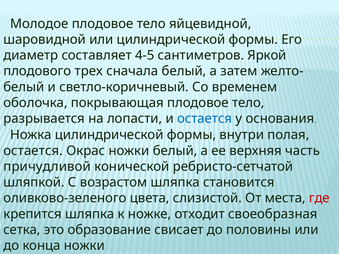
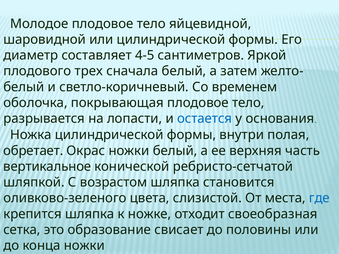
остается: остается -> обретает (33, 151)
причудливой: причудливой -> вертикальное (47, 167)
где colour: red -> blue (319, 198)
